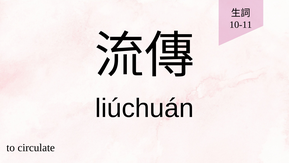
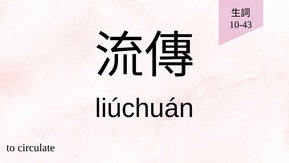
10-11: 10-11 -> 10-43 (241, 25)
